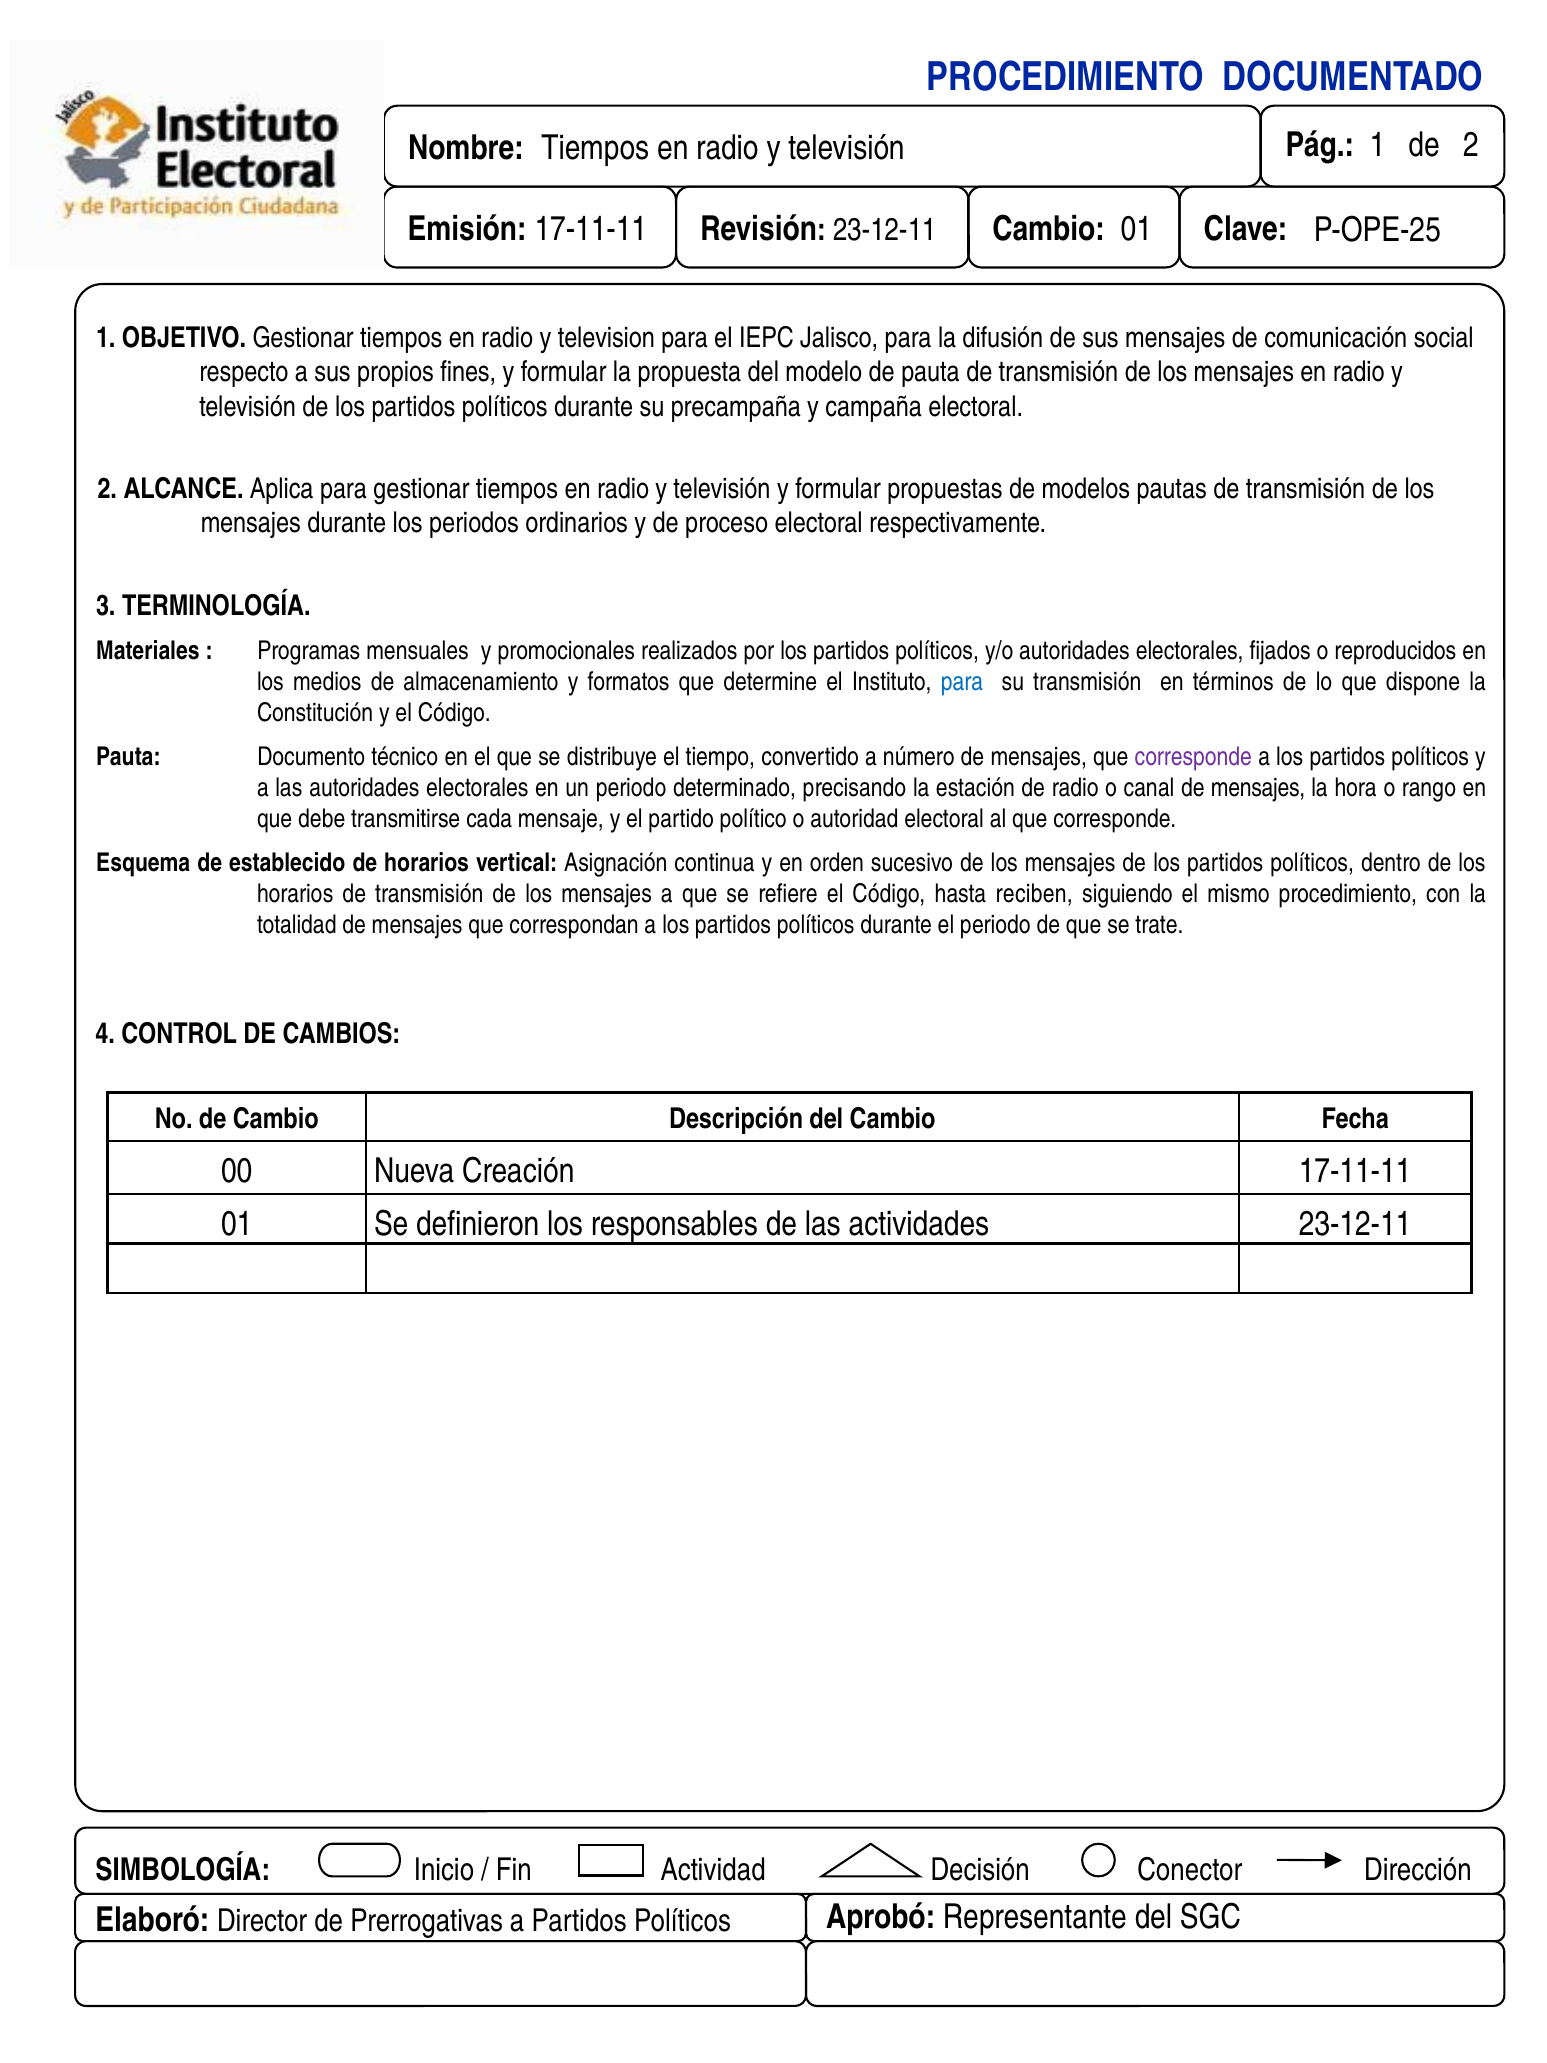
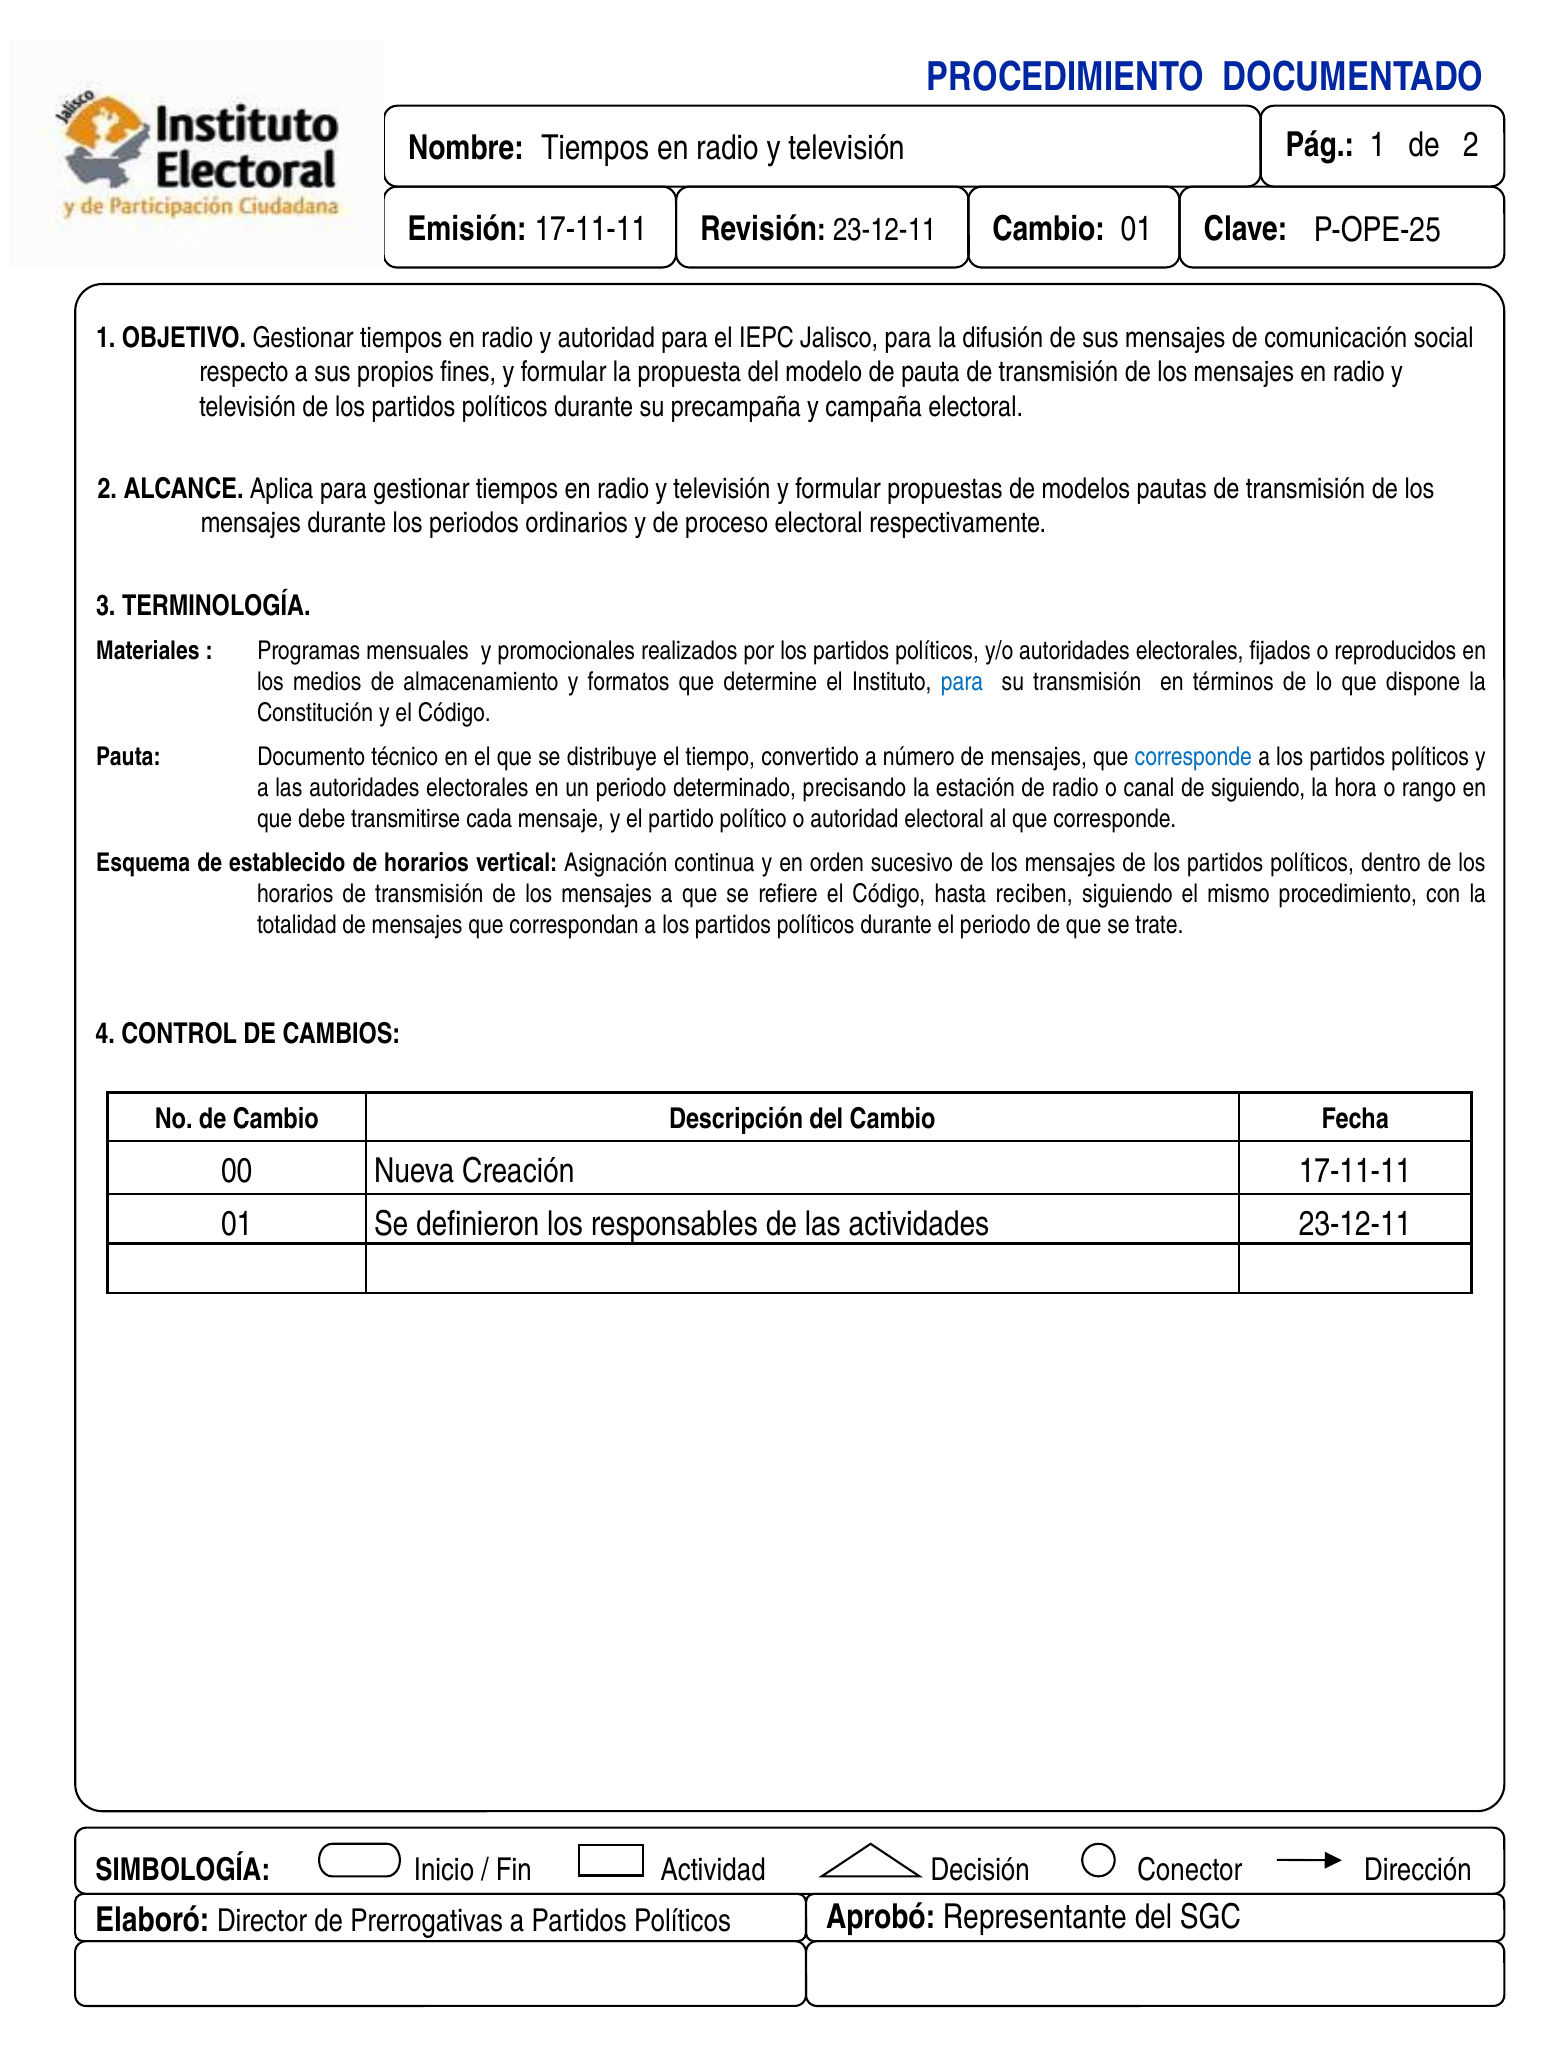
y television: television -> autoridad (606, 338)
corresponde colour: purple -> blue (1193, 757)
canal de mensajes: mensajes -> siguiendo (1258, 788)
